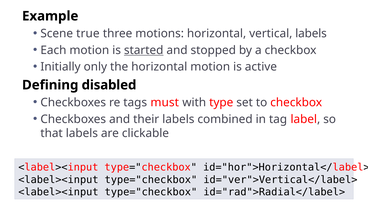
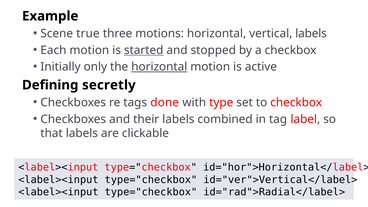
horizontal underline: none -> present (159, 67)
disabled: disabled -> secretly (109, 85)
must: must -> done (165, 102)
